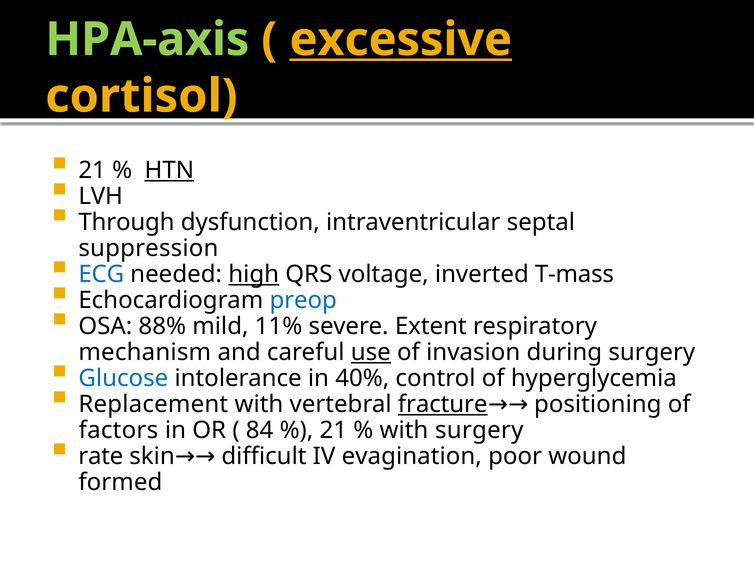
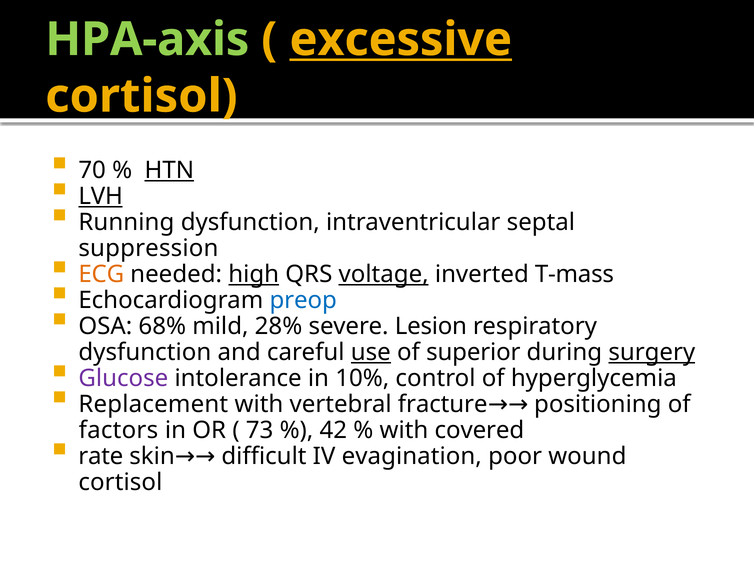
21: 21 -> 70 (92, 170)
LVH underline: none -> present (101, 196)
Through: Through -> Running (126, 222)
ECG colour: blue -> orange (101, 274)
voltage underline: none -> present (384, 274)
88%: 88% -> 68% (162, 326)
11%: 11% -> 28% (278, 326)
Extent: Extent -> Lesion (431, 326)
mechanism: mechanism -> dysfunction (145, 352)
invasion: invasion -> superior (473, 352)
surgery underline: none -> present (652, 352)
Glucose colour: blue -> purple (123, 378)
40%: 40% -> 10% (362, 378)
fracture underline: present -> none (443, 404)
84: 84 -> 73 (260, 430)
21: 21 -> 42 (333, 430)
with surgery: surgery -> covered (479, 430)
formed: formed -> cortisol (120, 482)
